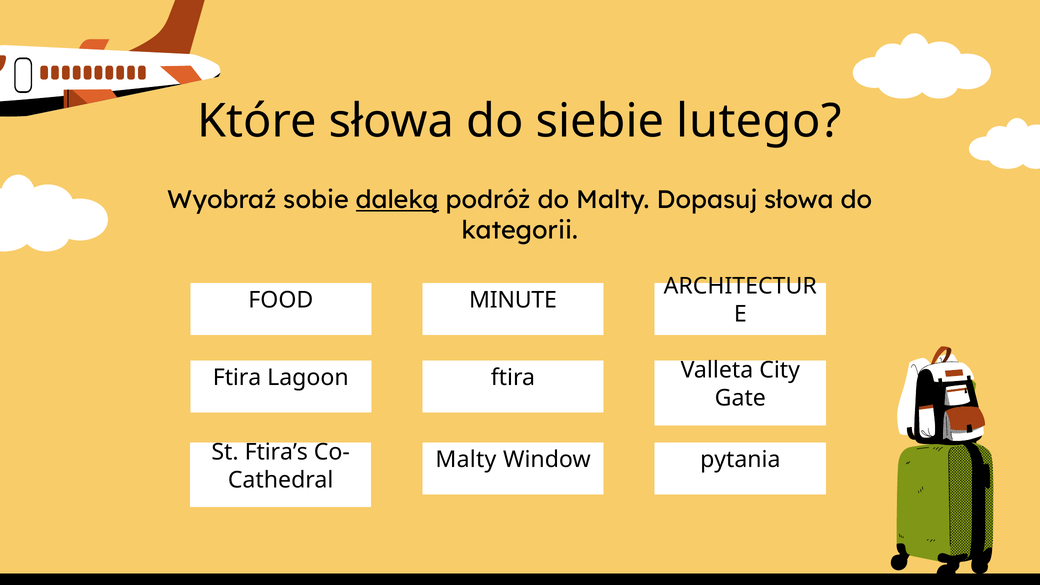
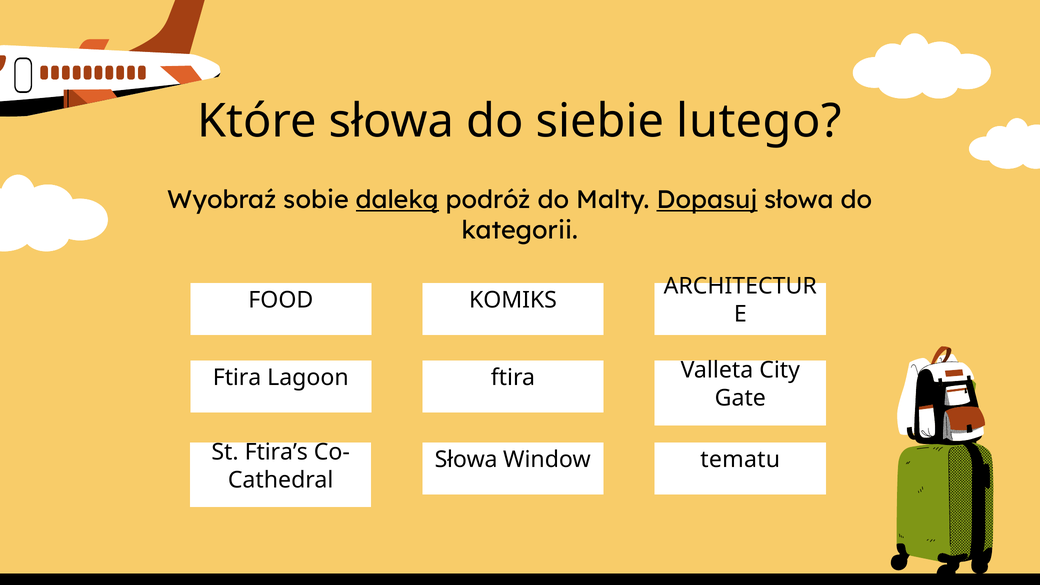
Dopasuj underline: none -> present (707, 200)
MINUTE: MINUTE -> KOMIKS (513, 300)
Malty: Malty -> Słowa (466, 460)
pytania: pytania -> tematu (740, 460)
